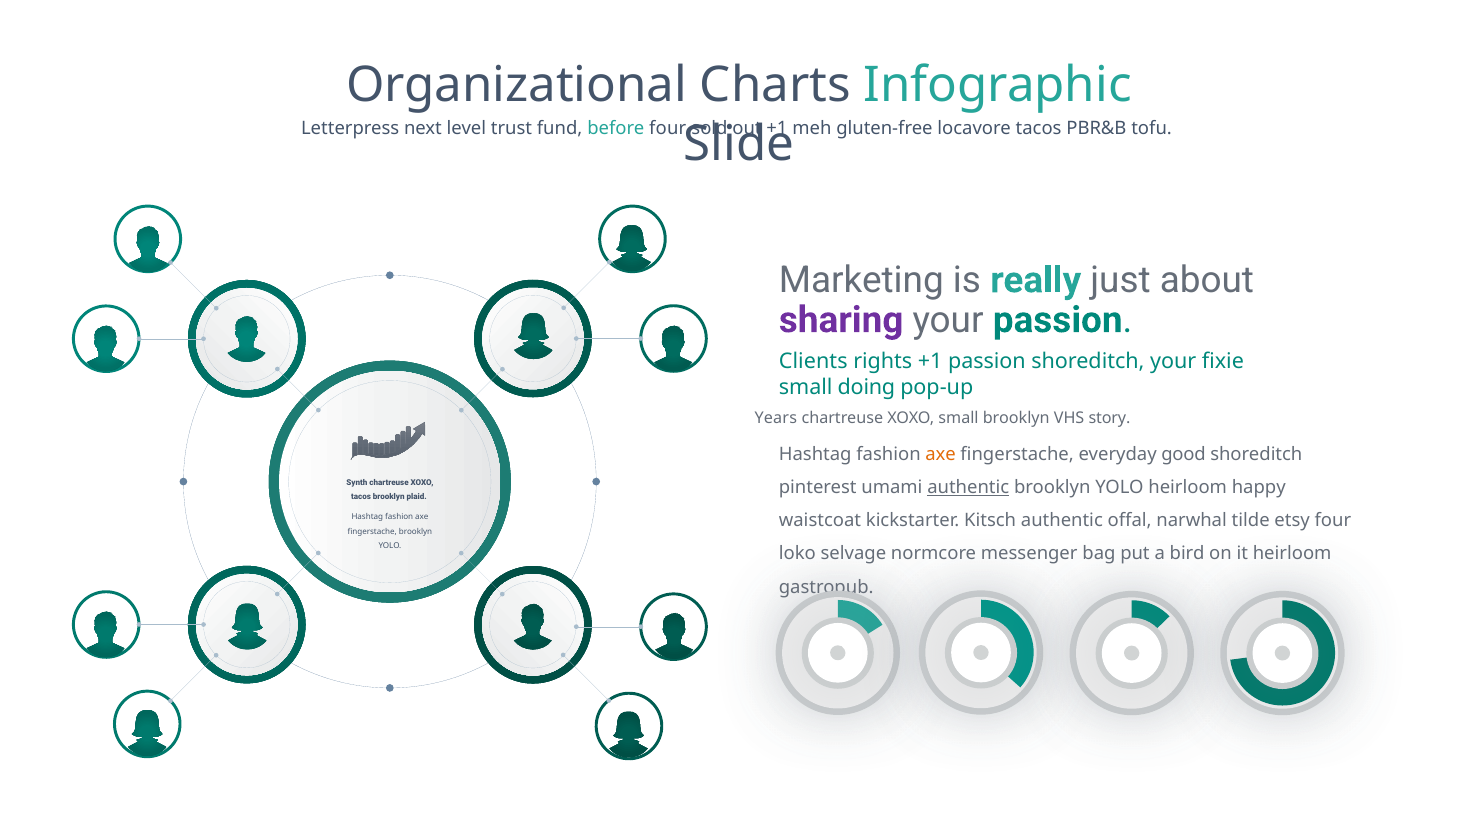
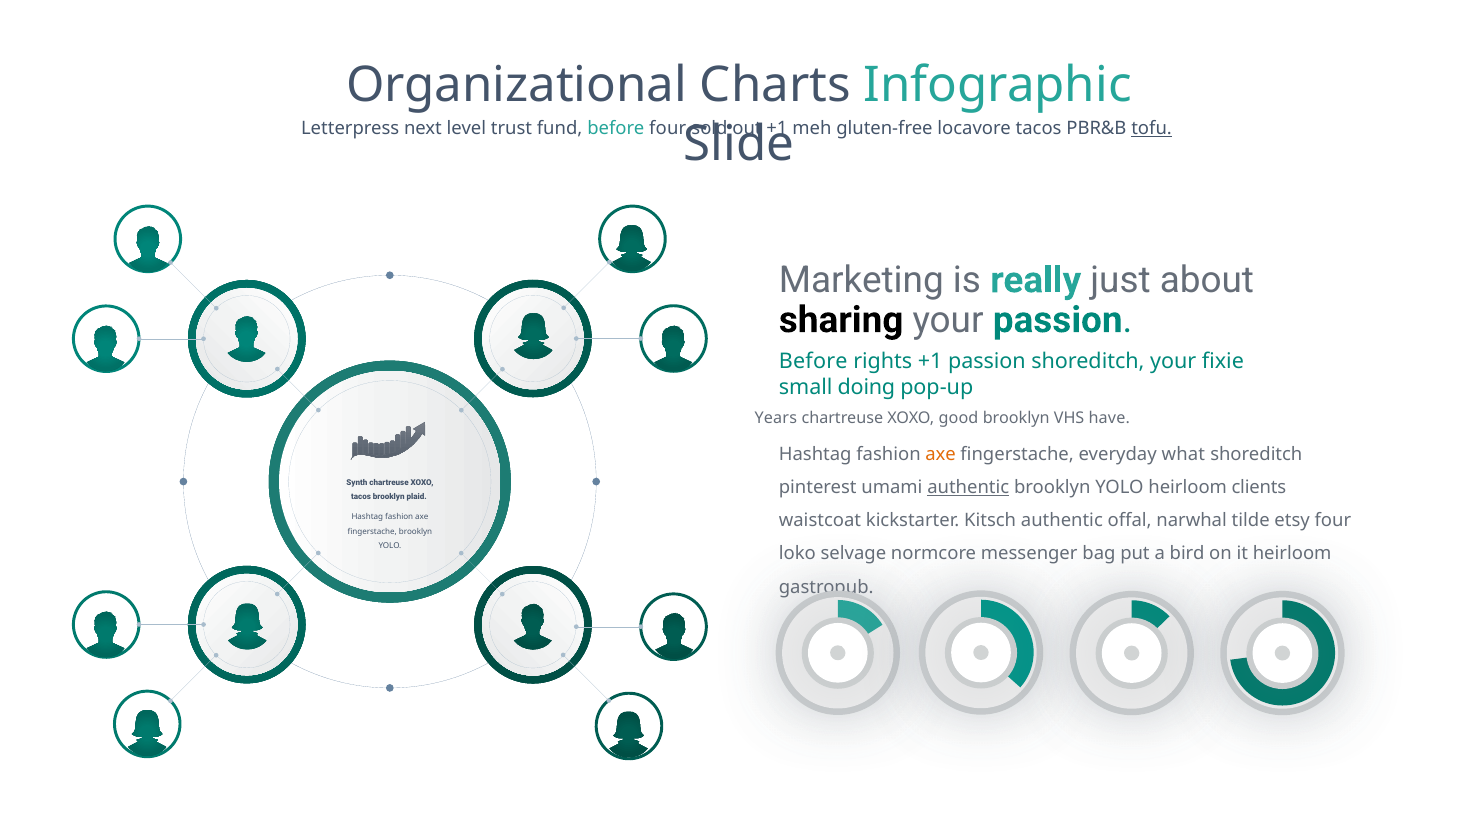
tofu underline: none -> present (1152, 129)
sharing colour: purple -> black (841, 320)
Clients: Clients -> Before (813, 361)
XOXO small: small -> good (958, 418)
story: story -> have (1109, 418)
good: good -> what (1183, 454)
happy: happy -> clients (1259, 487)
